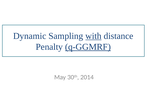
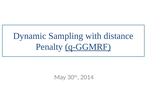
with underline: present -> none (93, 36)
